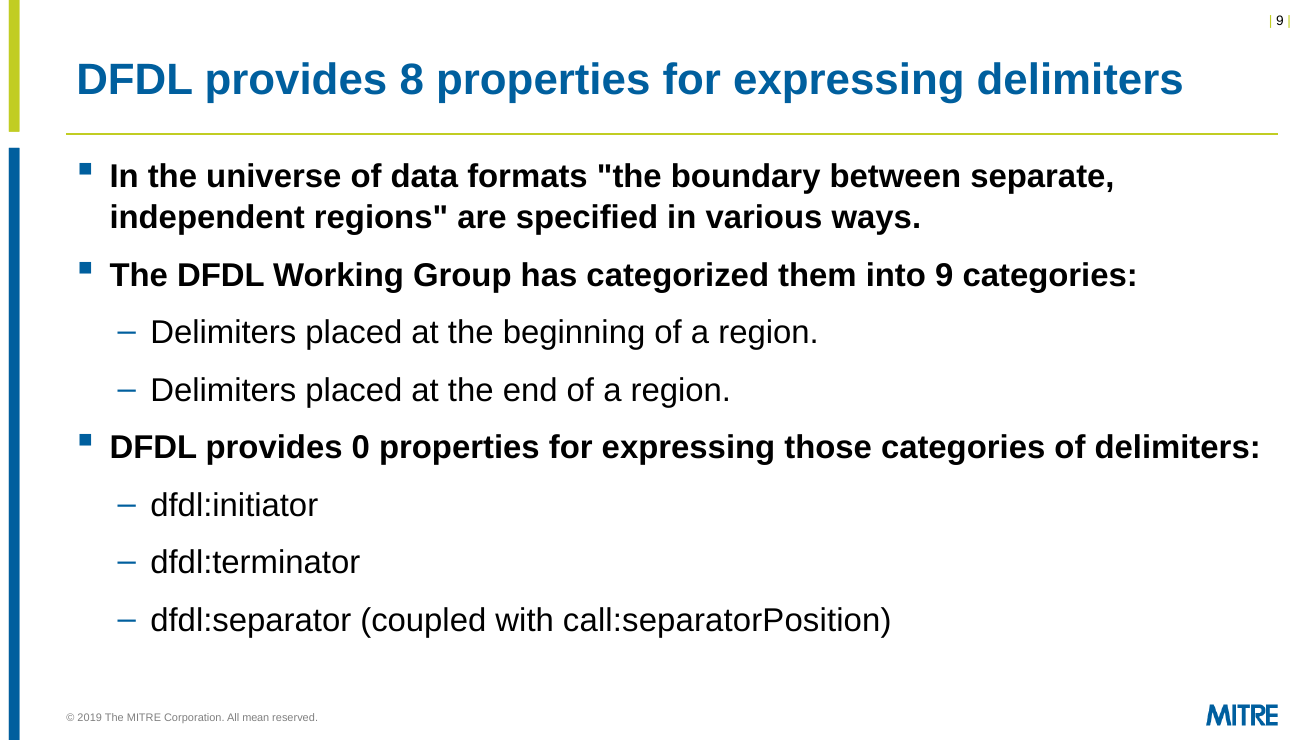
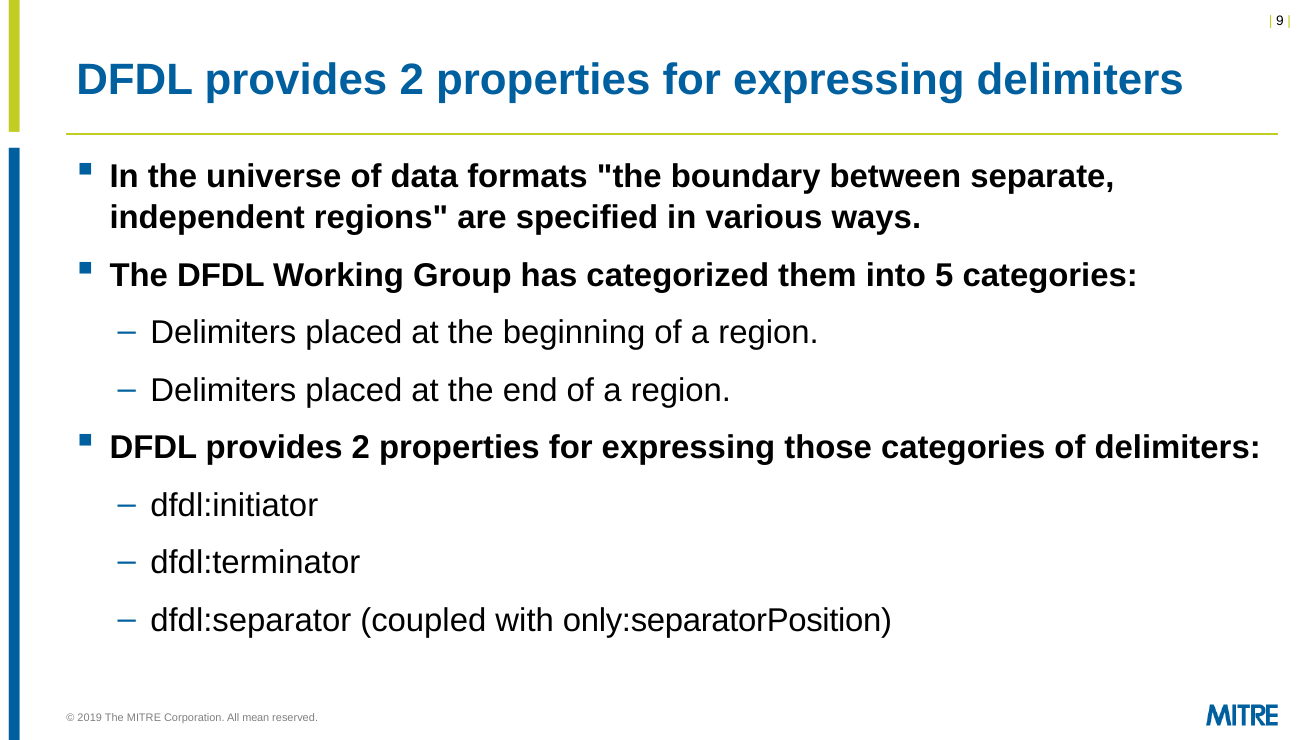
8: 8 -> 2 (412, 80)
into 9: 9 -> 5 (944, 275)
0: 0 -> 2 (361, 448)
call:separatorPosition: call:separatorPosition -> only:separatorPosition (728, 620)
